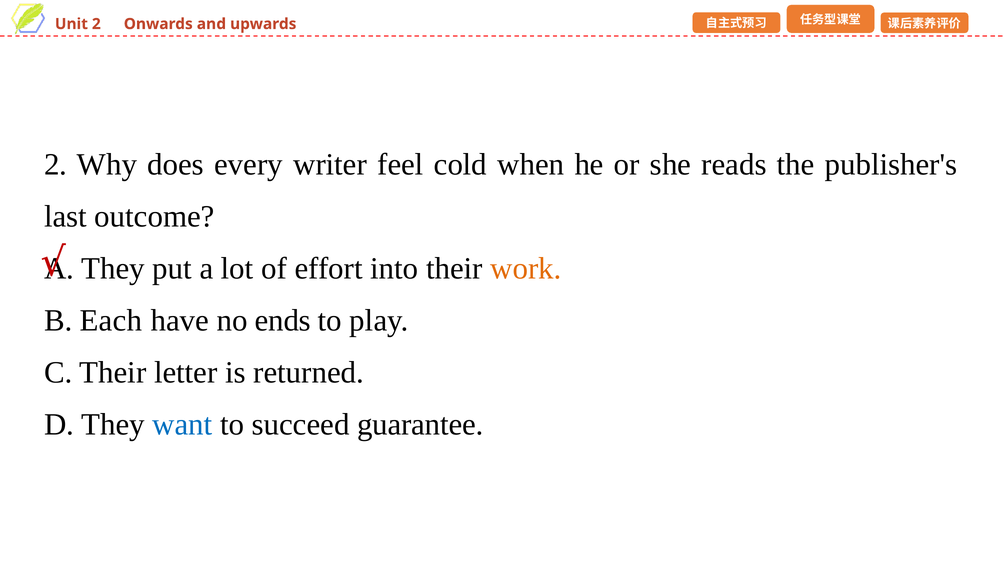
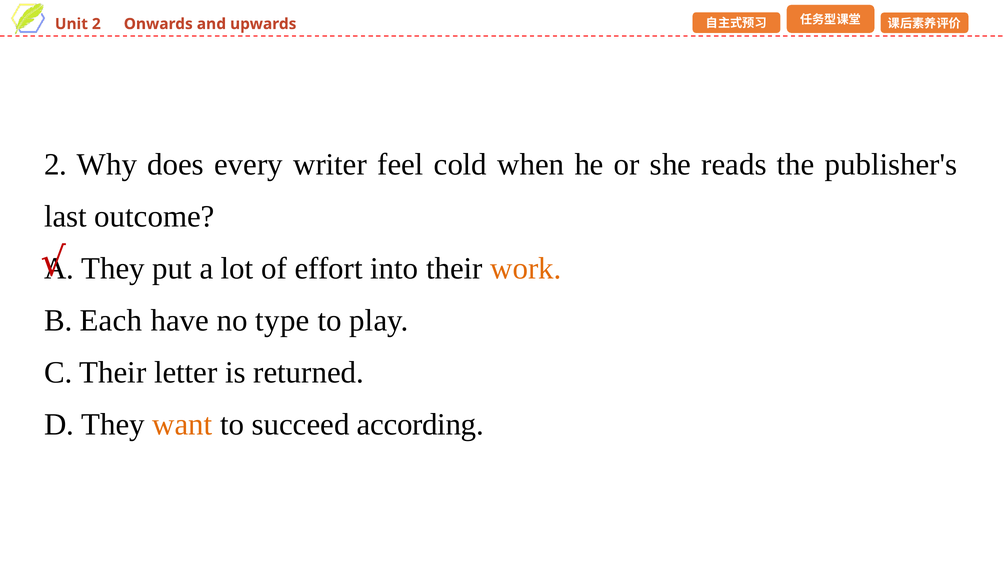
ends: ends -> type (283, 321)
want colour: blue -> orange (182, 425)
guarantee: guarantee -> according (420, 425)
